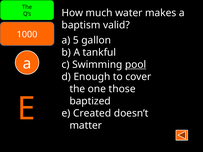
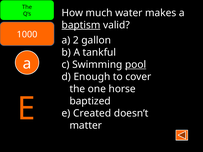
baptism underline: none -> present (81, 25)
5: 5 -> 2 (76, 40)
those: those -> horse (122, 89)
